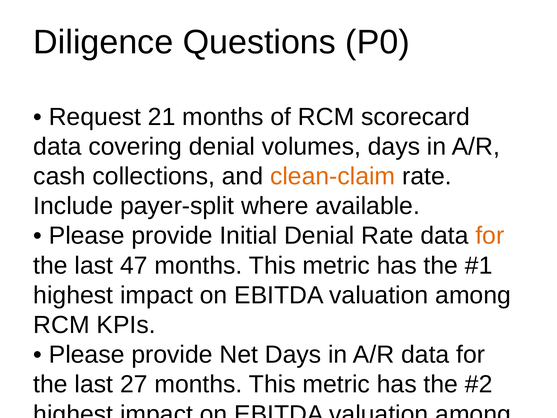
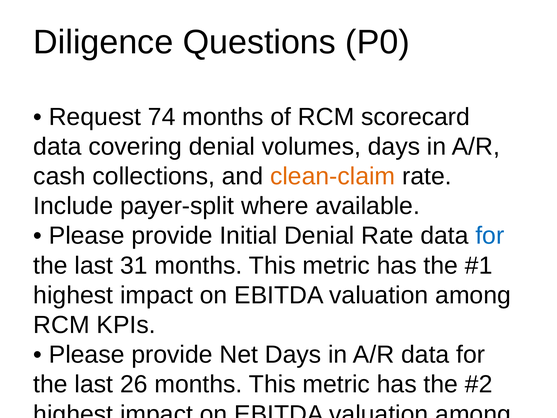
21: 21 -> 74 (162, 117)
for colour: orange -> blue (490, 236)
47: 47 -> 31 (134, 265)
27: 27 -> 26 (134, 384)
